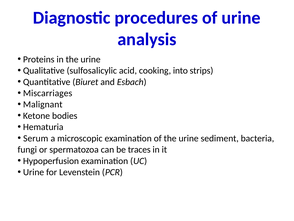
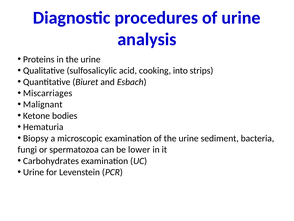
Serum: Serum -> Biopsy (36, 138)
traces: traces -> lower (139, 149)
Hypoperfusion: Hypoperfusion -> Carbohydrates (51, 161)
